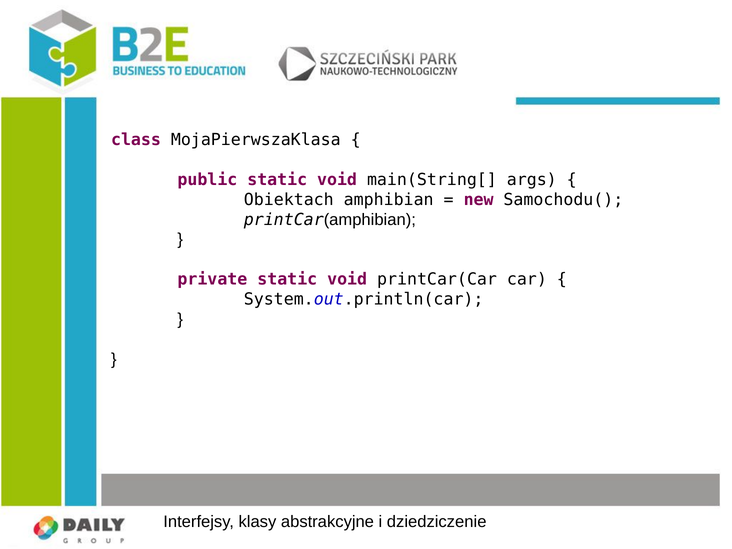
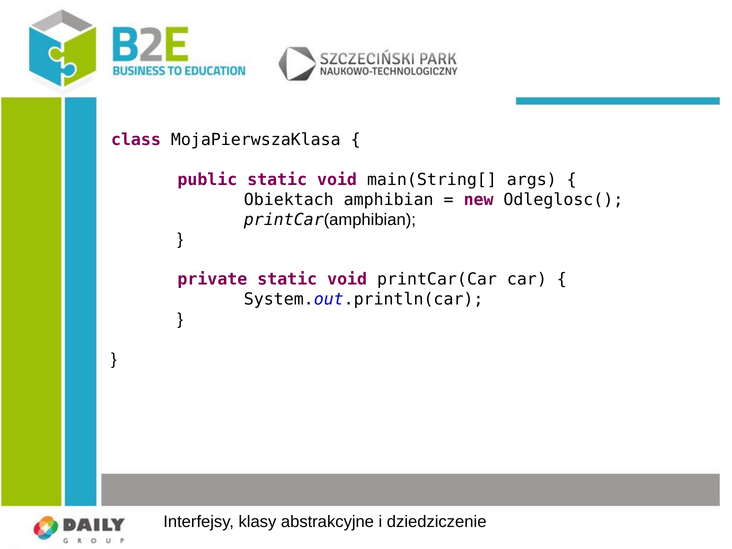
Samochodu(: Samochodu( -> Odleglosc( (563, 200)
